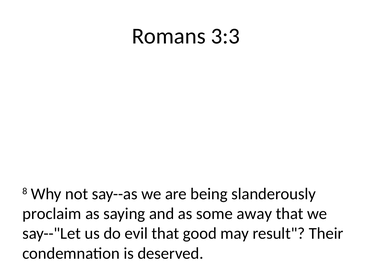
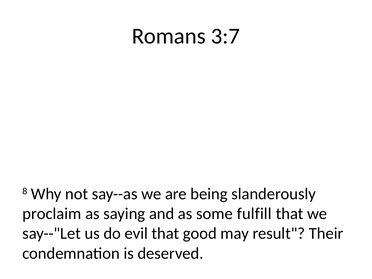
3:3: 3:3 -> 3:7 (225, 36)
away: away -> fulfill (254, 214)
